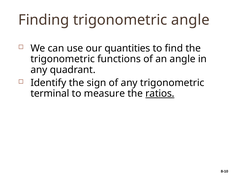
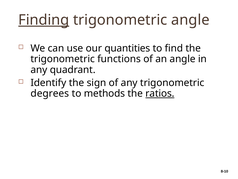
Finding underline: none -> present (44, 20)
terminal: terminal -> degrees (50, 93)
measure: measure -> methods (104, 93)
